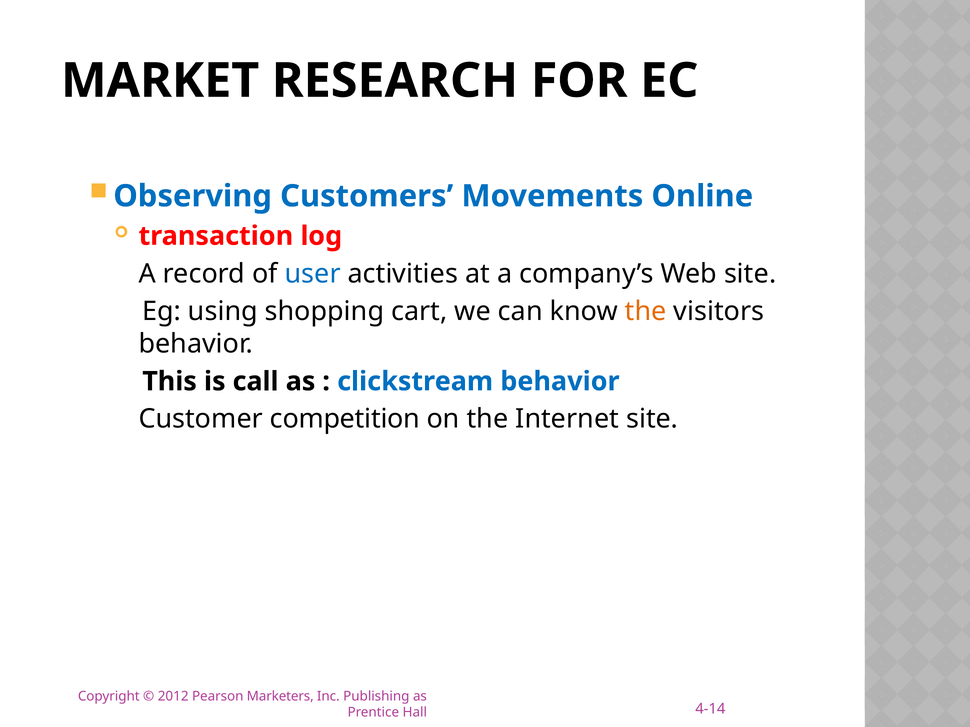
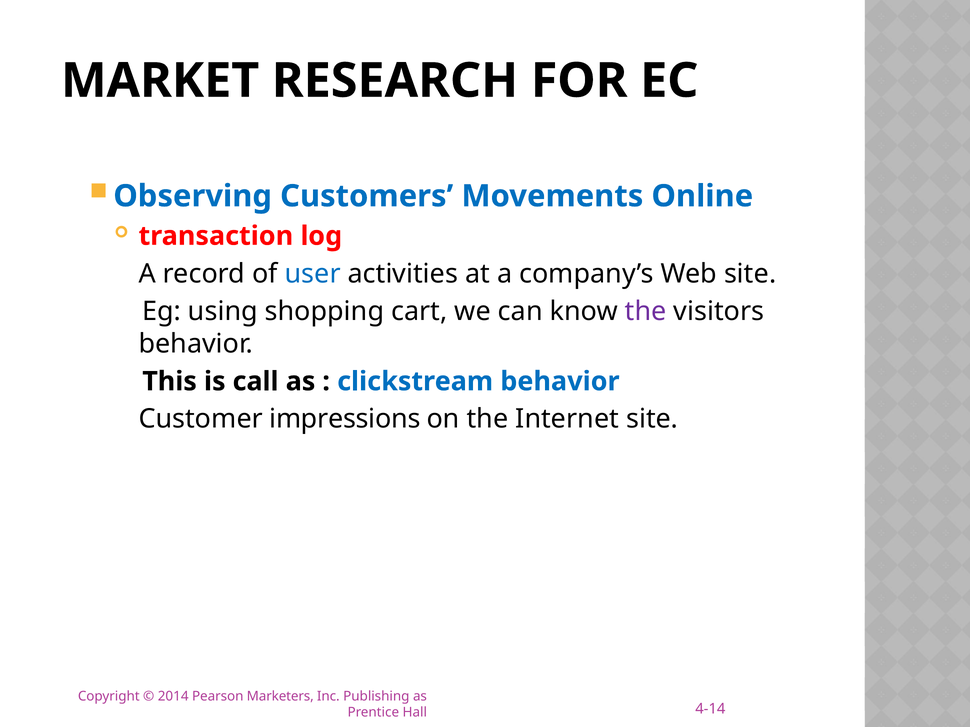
the colour: orange -> purple (646, 312)
competition: competition -> impressions (345, 419)
2012: 2012 -> 2014 (173, 697)
